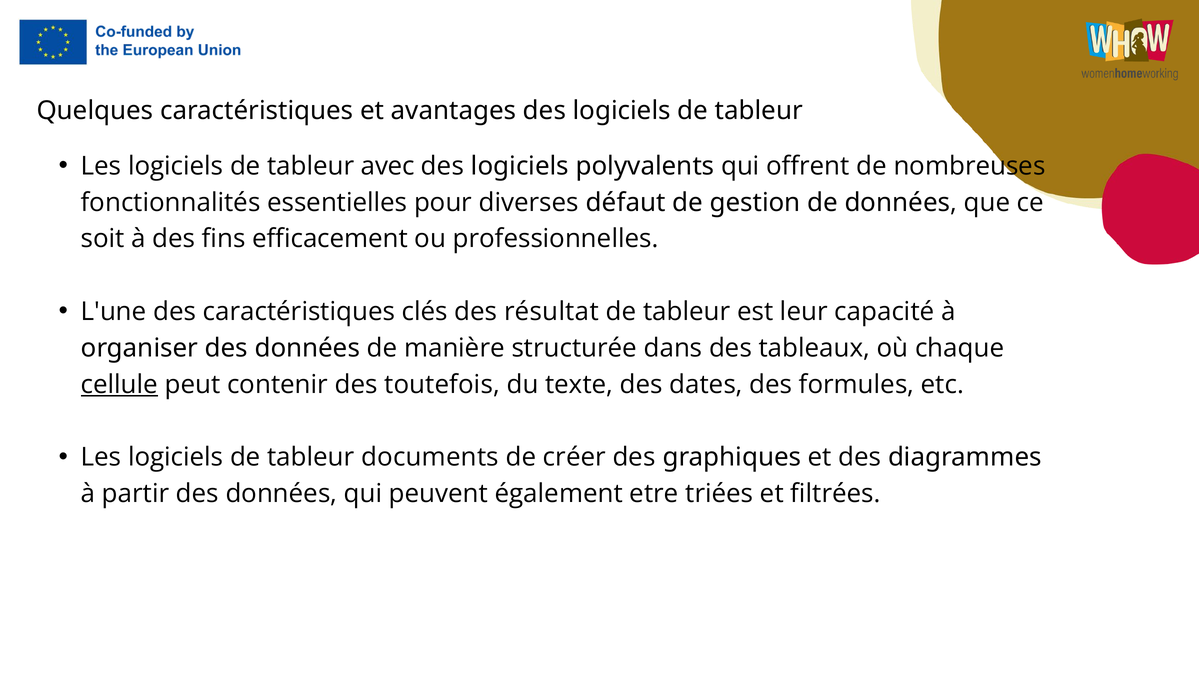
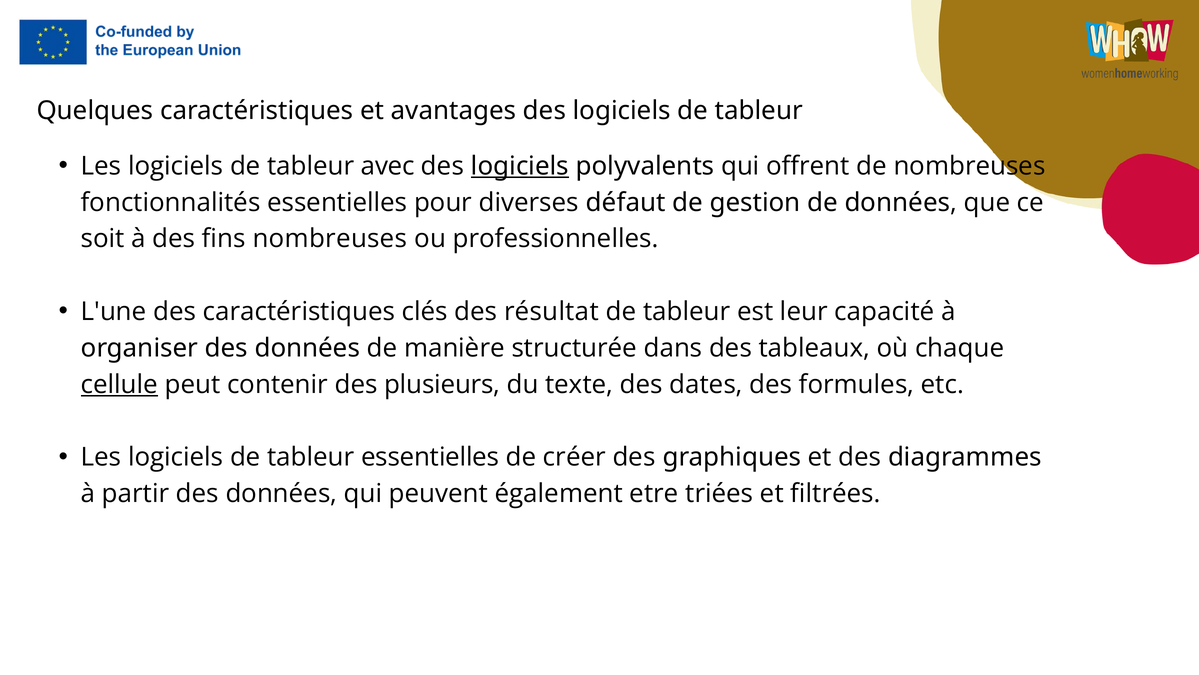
logiciels underline: none -> present (520, 166)
fins efficacement: efficacement -> nombreuses (330, 239)
toutefois: toutefois -> plusieurs (442, 384)
tableur documents: documents -> essentielles (430, 457)
